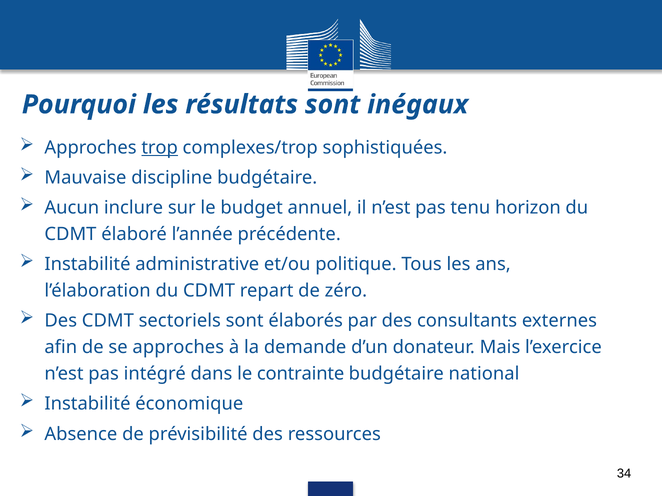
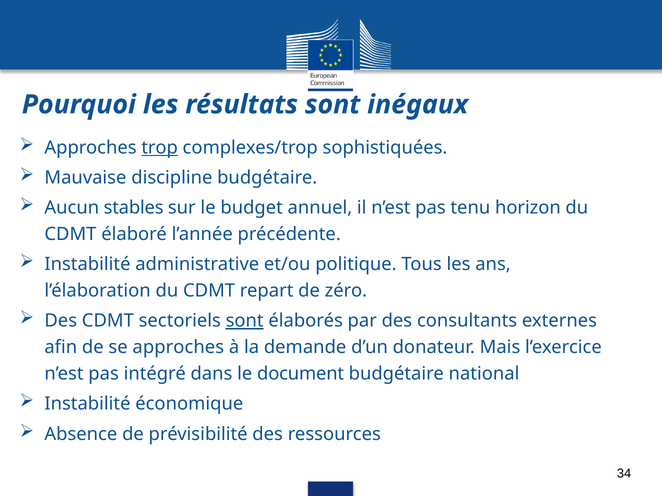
inclure: inclure -> stables (134, 208)
sont underline: none -> present (245, 321)
contrainte: contrainte -> document (301, 374)
